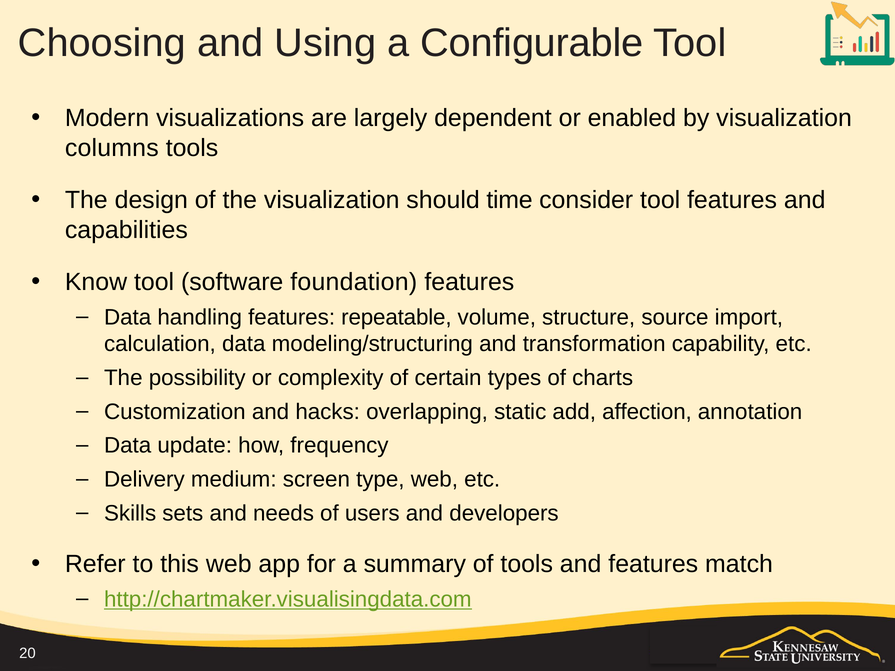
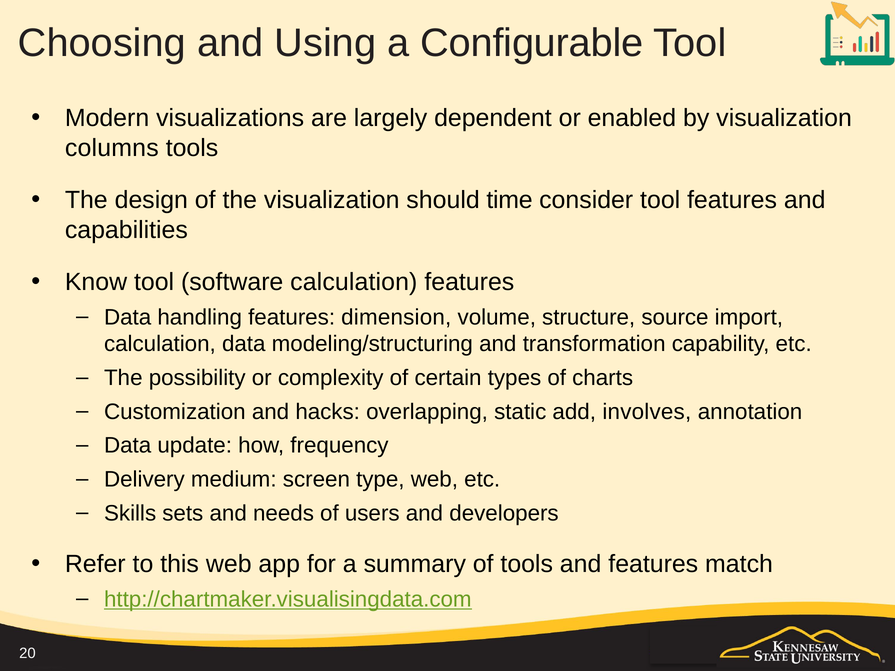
software foundation: foundation -> calculation (354, 282)
repeatable: repeatable -> dimension (396, 317)
affection: affection -> involves (647, 412)
